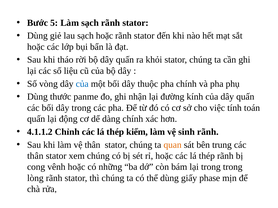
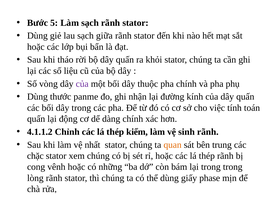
sạch hoặc: hoặc -> giữa (104, 36)
của colour: blue -> purple (82, 84)
vệ thân: thân -> nhất (92, 145)
thân: thân -> chặc (35, 156)
